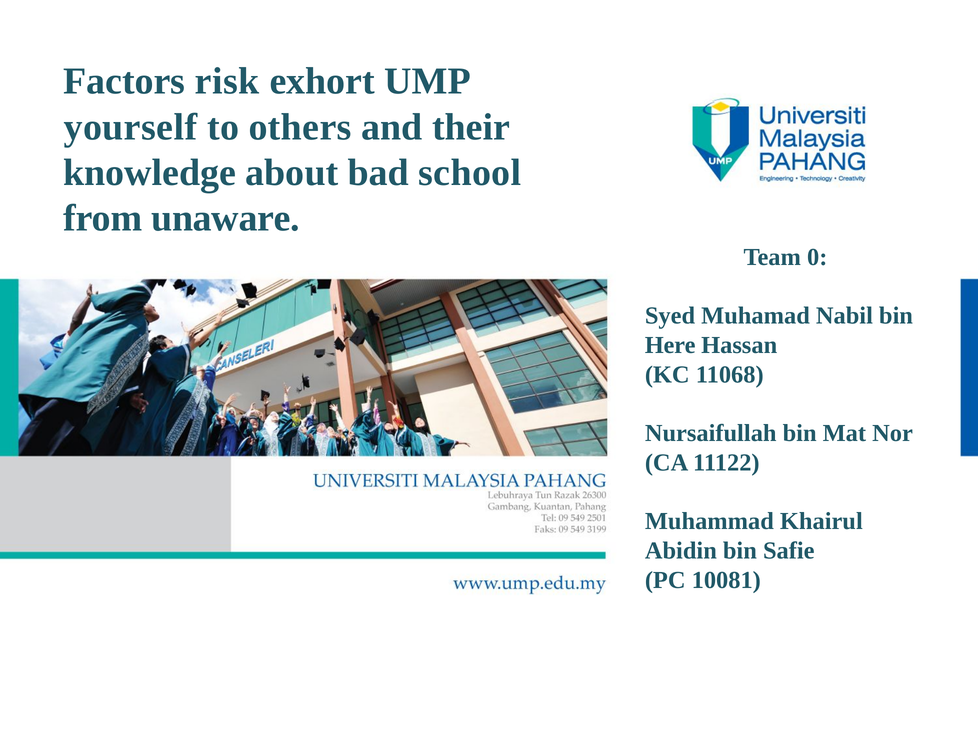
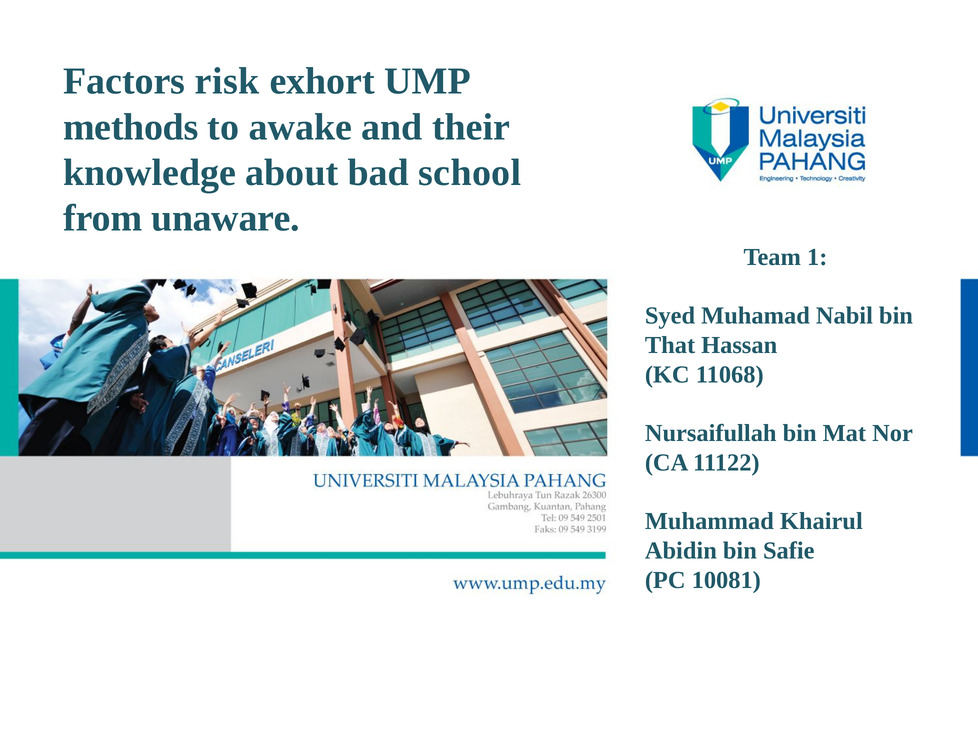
yourself: yourself -> methods (131, 127)
others: others -> awake (300, 127)
0: 0 -> 1 (817, 257)
Here: Here -> That (670, 345)
